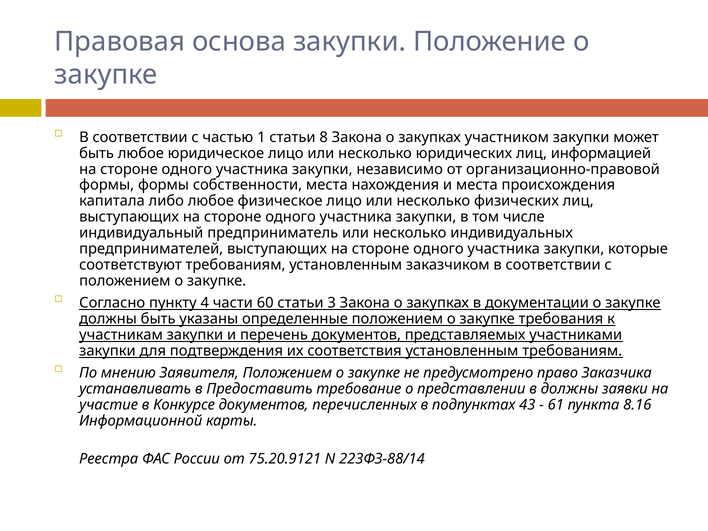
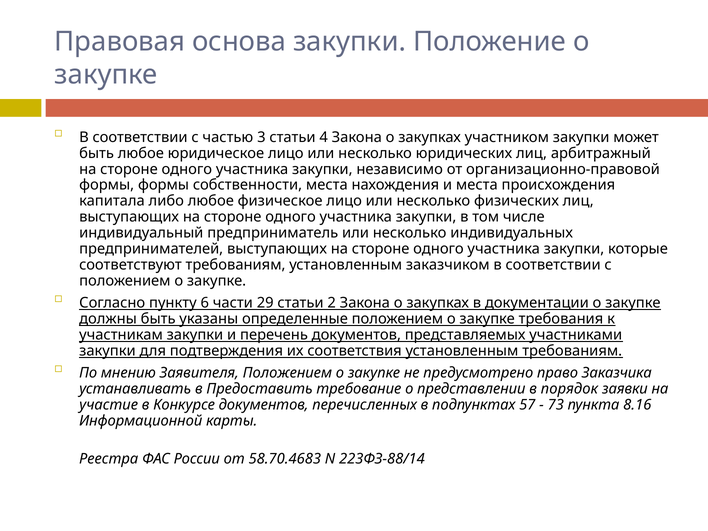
1: 1 -> 3 (261, 137)
8: 8 -> 4 (324, 137)
информацией: информацией -> арбитражный (601, 153)
4: 4 -> 6 (205, 303)
60: 60 -> 29 (265, 303)
3: 3 -> 2 (332, 303)
в должны: должны -> порядок (569, 389)
43: 43 -> 57 (527, 405)
61: 61 -> 73 (556, 405)
75.20.9121: 75.20.9121 -> 58.70.4683 (285, 459)
